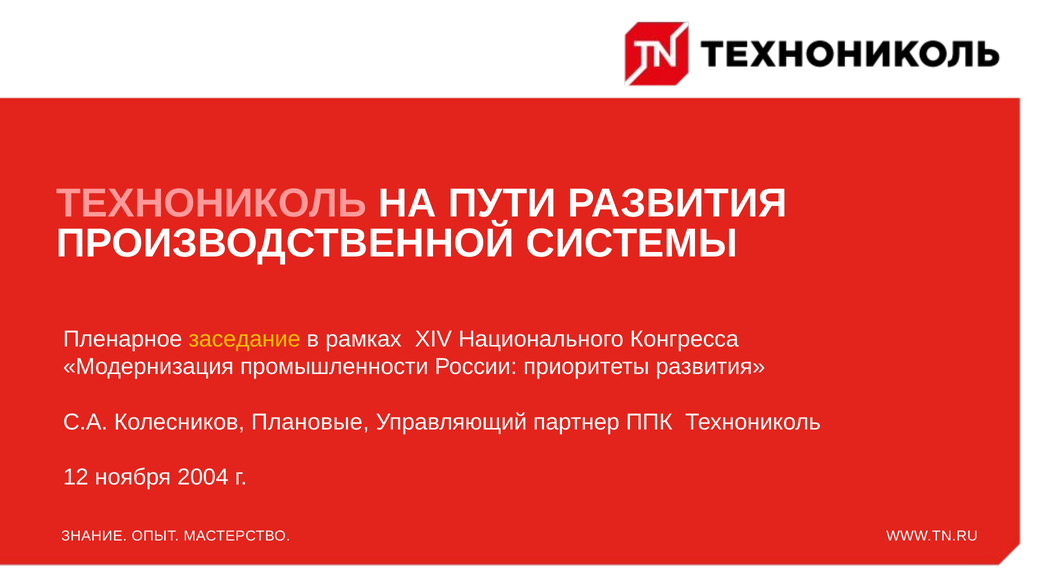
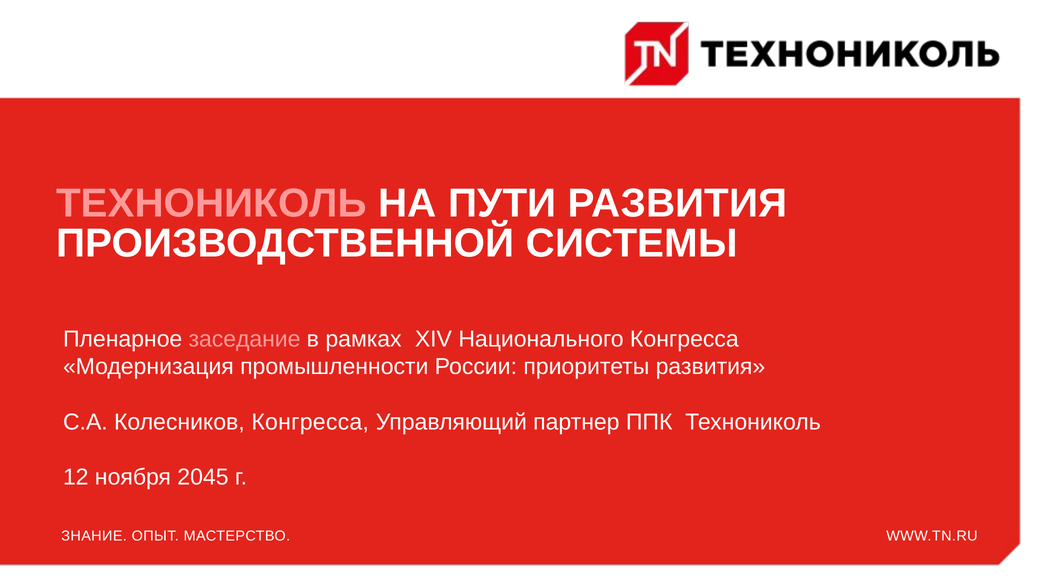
заседание colour: yellow -> pink (245, 339)
Колесников Плановые: Плановые -> Конгресса (310, 422)
2004: 2004 -> 2045 (203, 478)
